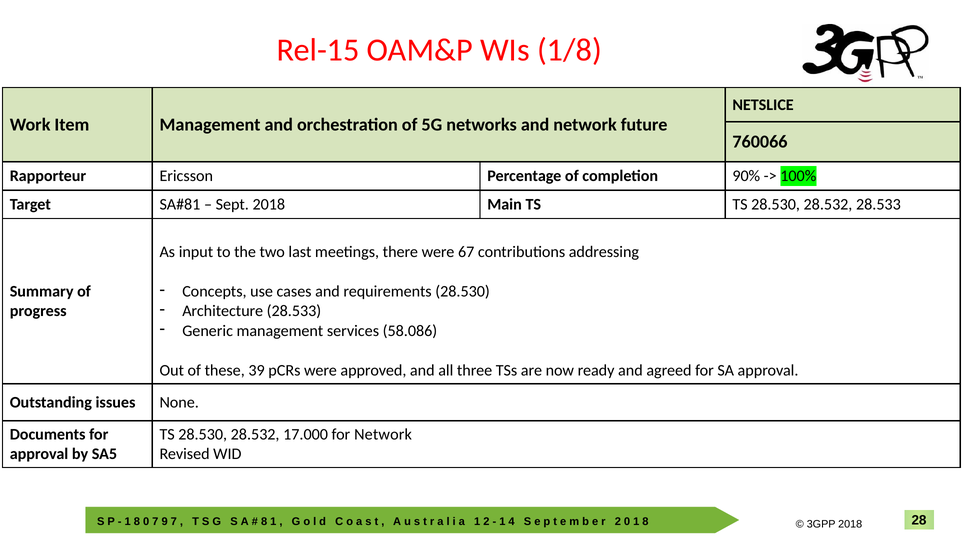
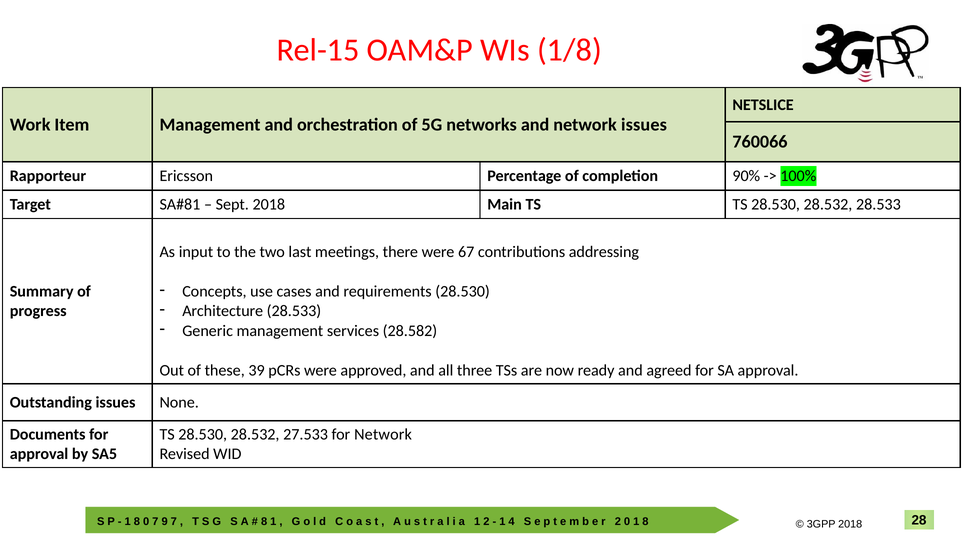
network future: future -> issues (644, 125)
58.086: 58.086 -> 28.582 (410, 331)
17.000: 17.000 -> 27.533 (306, 434)
